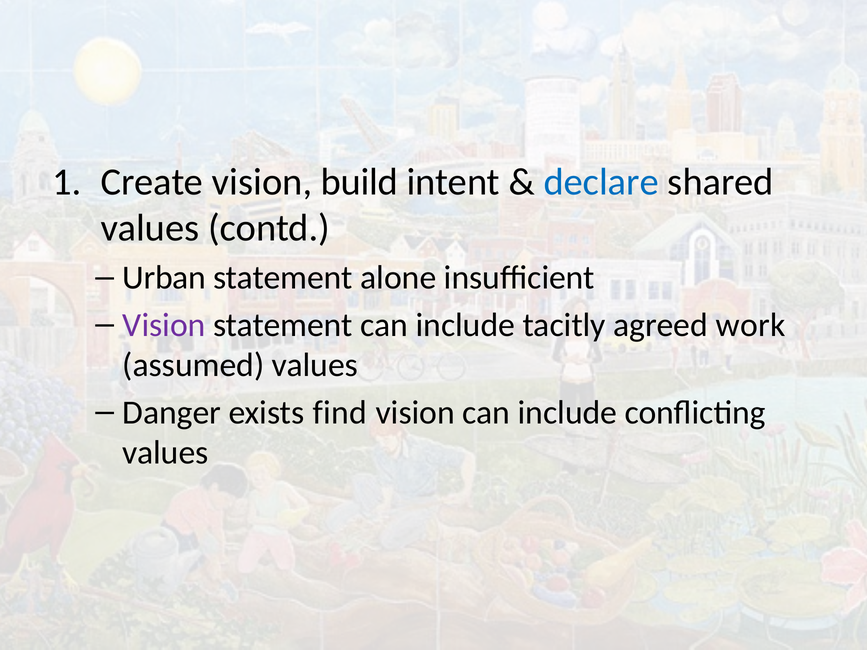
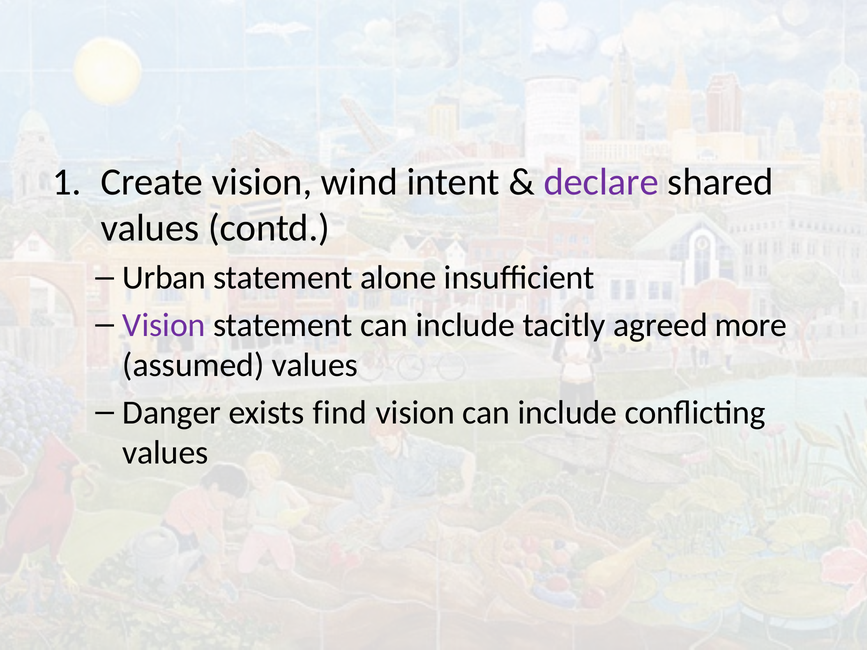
build: build -> wind (359, 182)
declare colour: blue -> purple (601, 182)
work: work -> more (751, 325)
